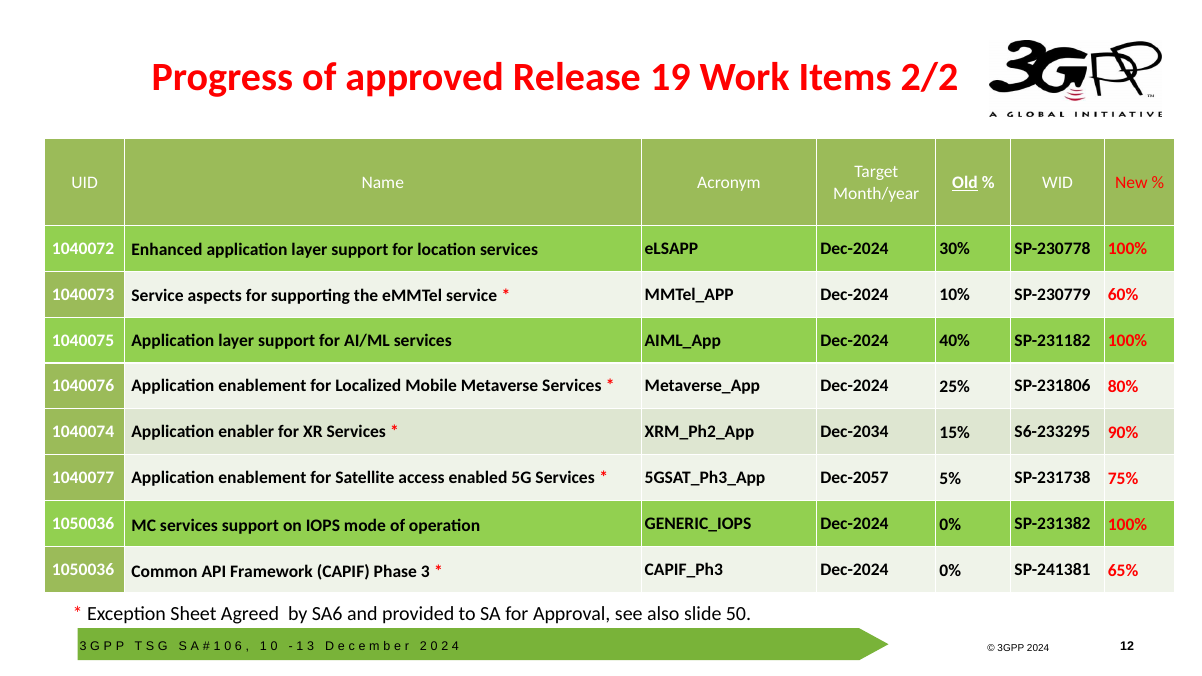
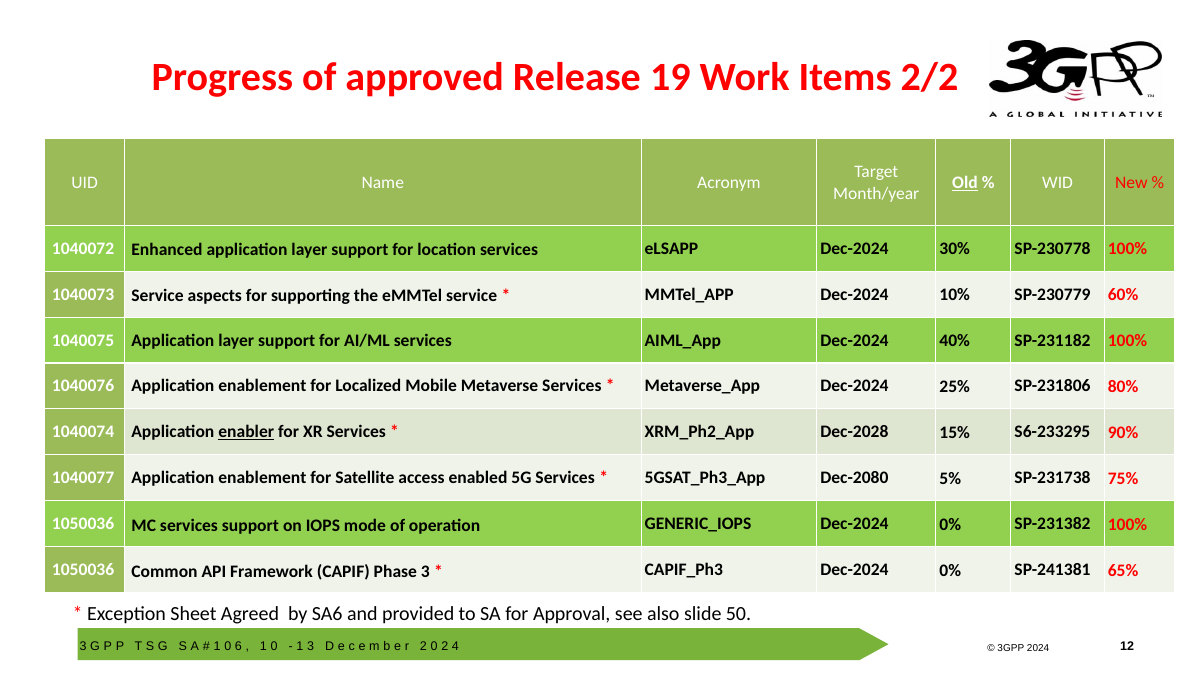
enabler underline: none -> present (246, 432)
Dec-2034: Dec-2034 -> Dec-2028 (854, 432)
Dec-2057: Dec-2057 -> Dec-2080 (854, 478)
